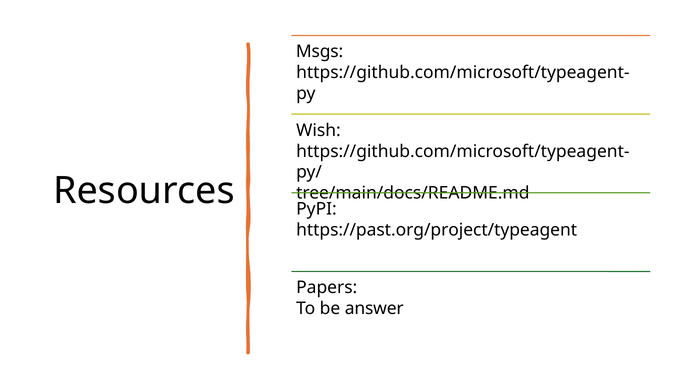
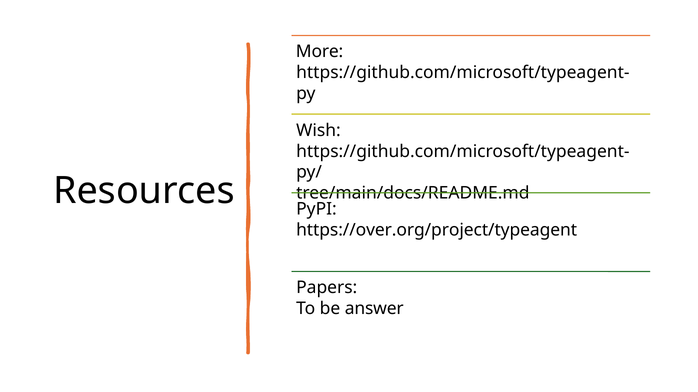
Msgs: Msgs -> More (320, 52)
https://past.org/project/typeagent: https://past.org/project/typeagent -> https://over.org/project/typeagent (437, 230)
